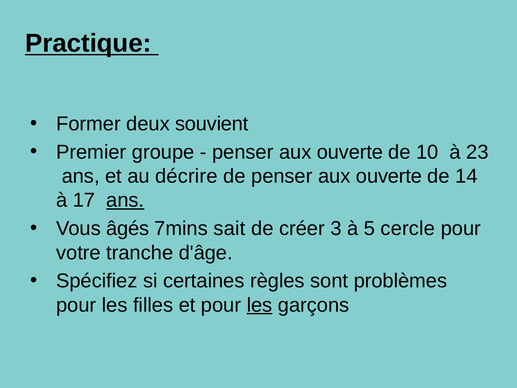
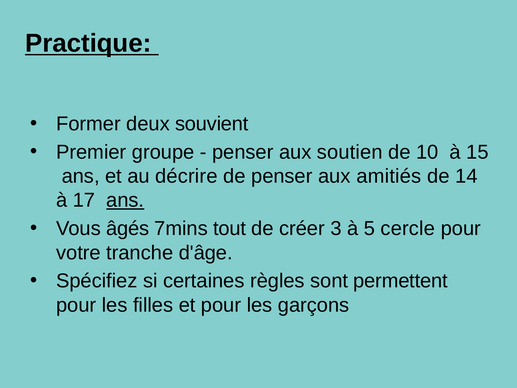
ouverte: ouverte -> soutien (350, 152)
23: 23 -> 15 (477, 152)
de penser aux ouverte: ouverte -> amitiés (389, 176)
sait: sait -> tout (230, 228)
problèmes: problèmes -> permettent (400, 281)
les underline: present -> none (260, 305)
